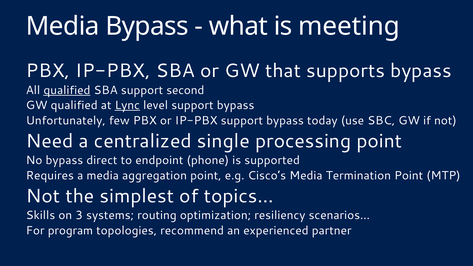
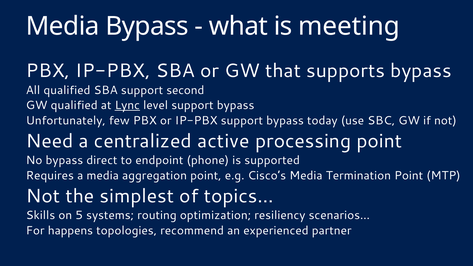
qualified underline: present -> none (67, 90)
single: single -> active (223, 141)
3: 3 -> 5 (79, 215)
program: program -> happens (70, 231)
